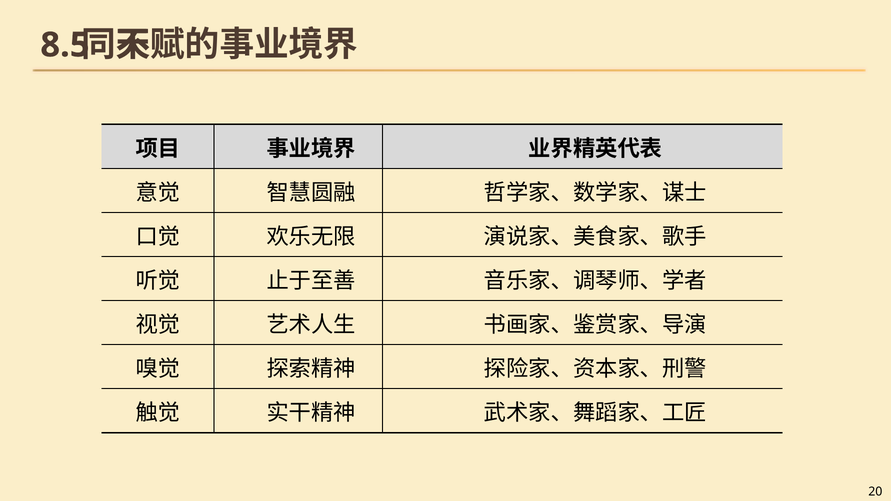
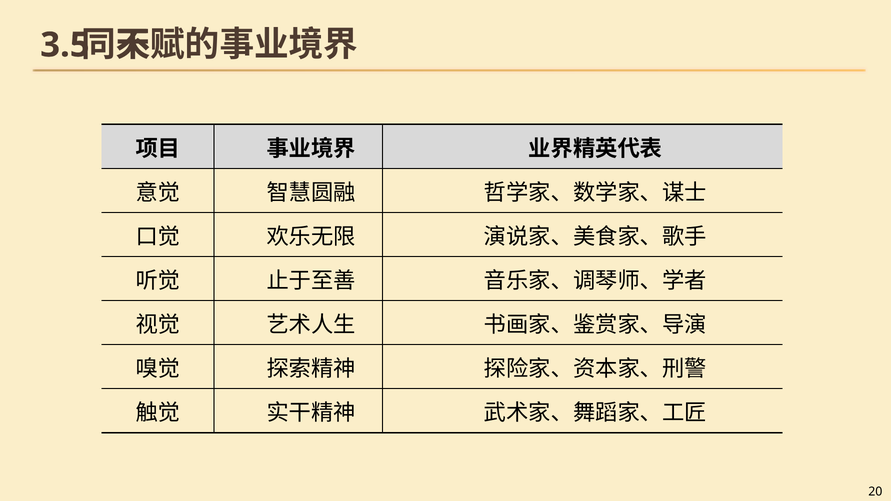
8.5: 8.5 -> 3.5 (65, 45)
